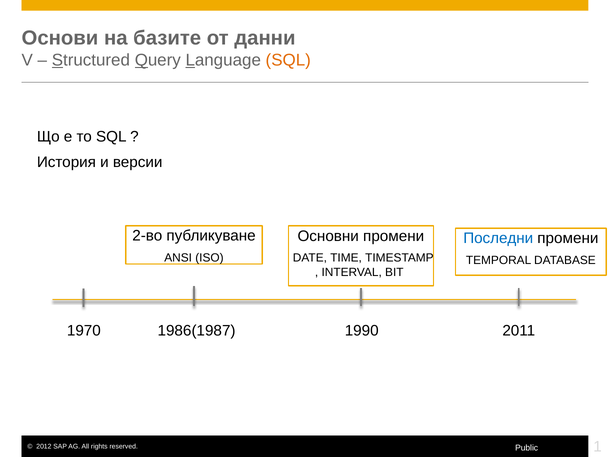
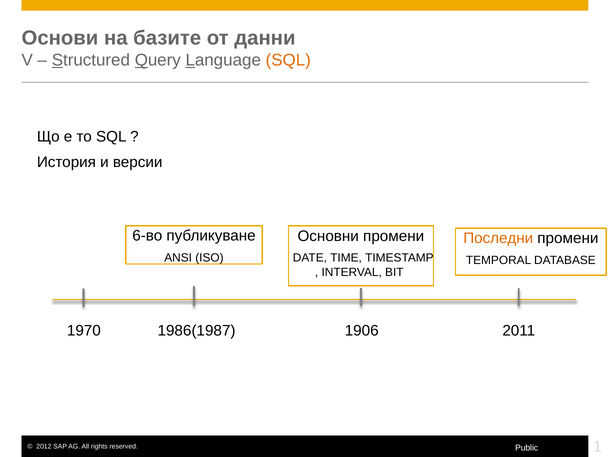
2-во: 2-во -> 6-во (147, 236)
Последни colour: blue -> orange (498, 239)
1990: 1990 -> 1906 (362, 331)
